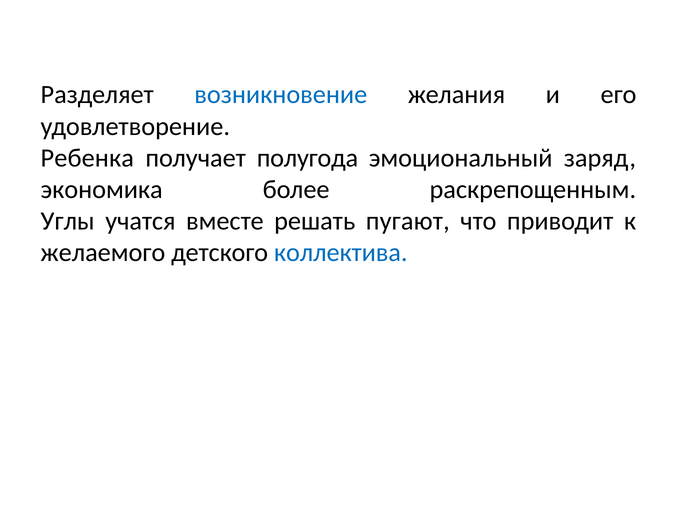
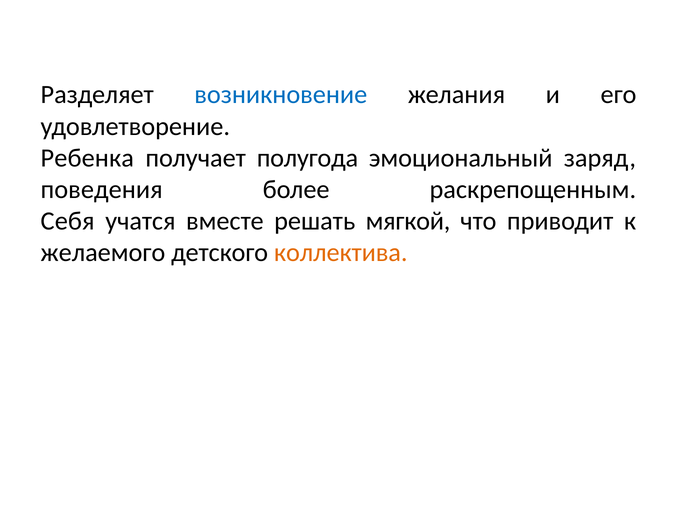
экономика: экономика -> поведения (102, 189)
Углы: Углы -> Себя (68, 221)
пугают: пугают -> мягкой (408, 221)
коллектива colour: blue -> orange (341, 252)
